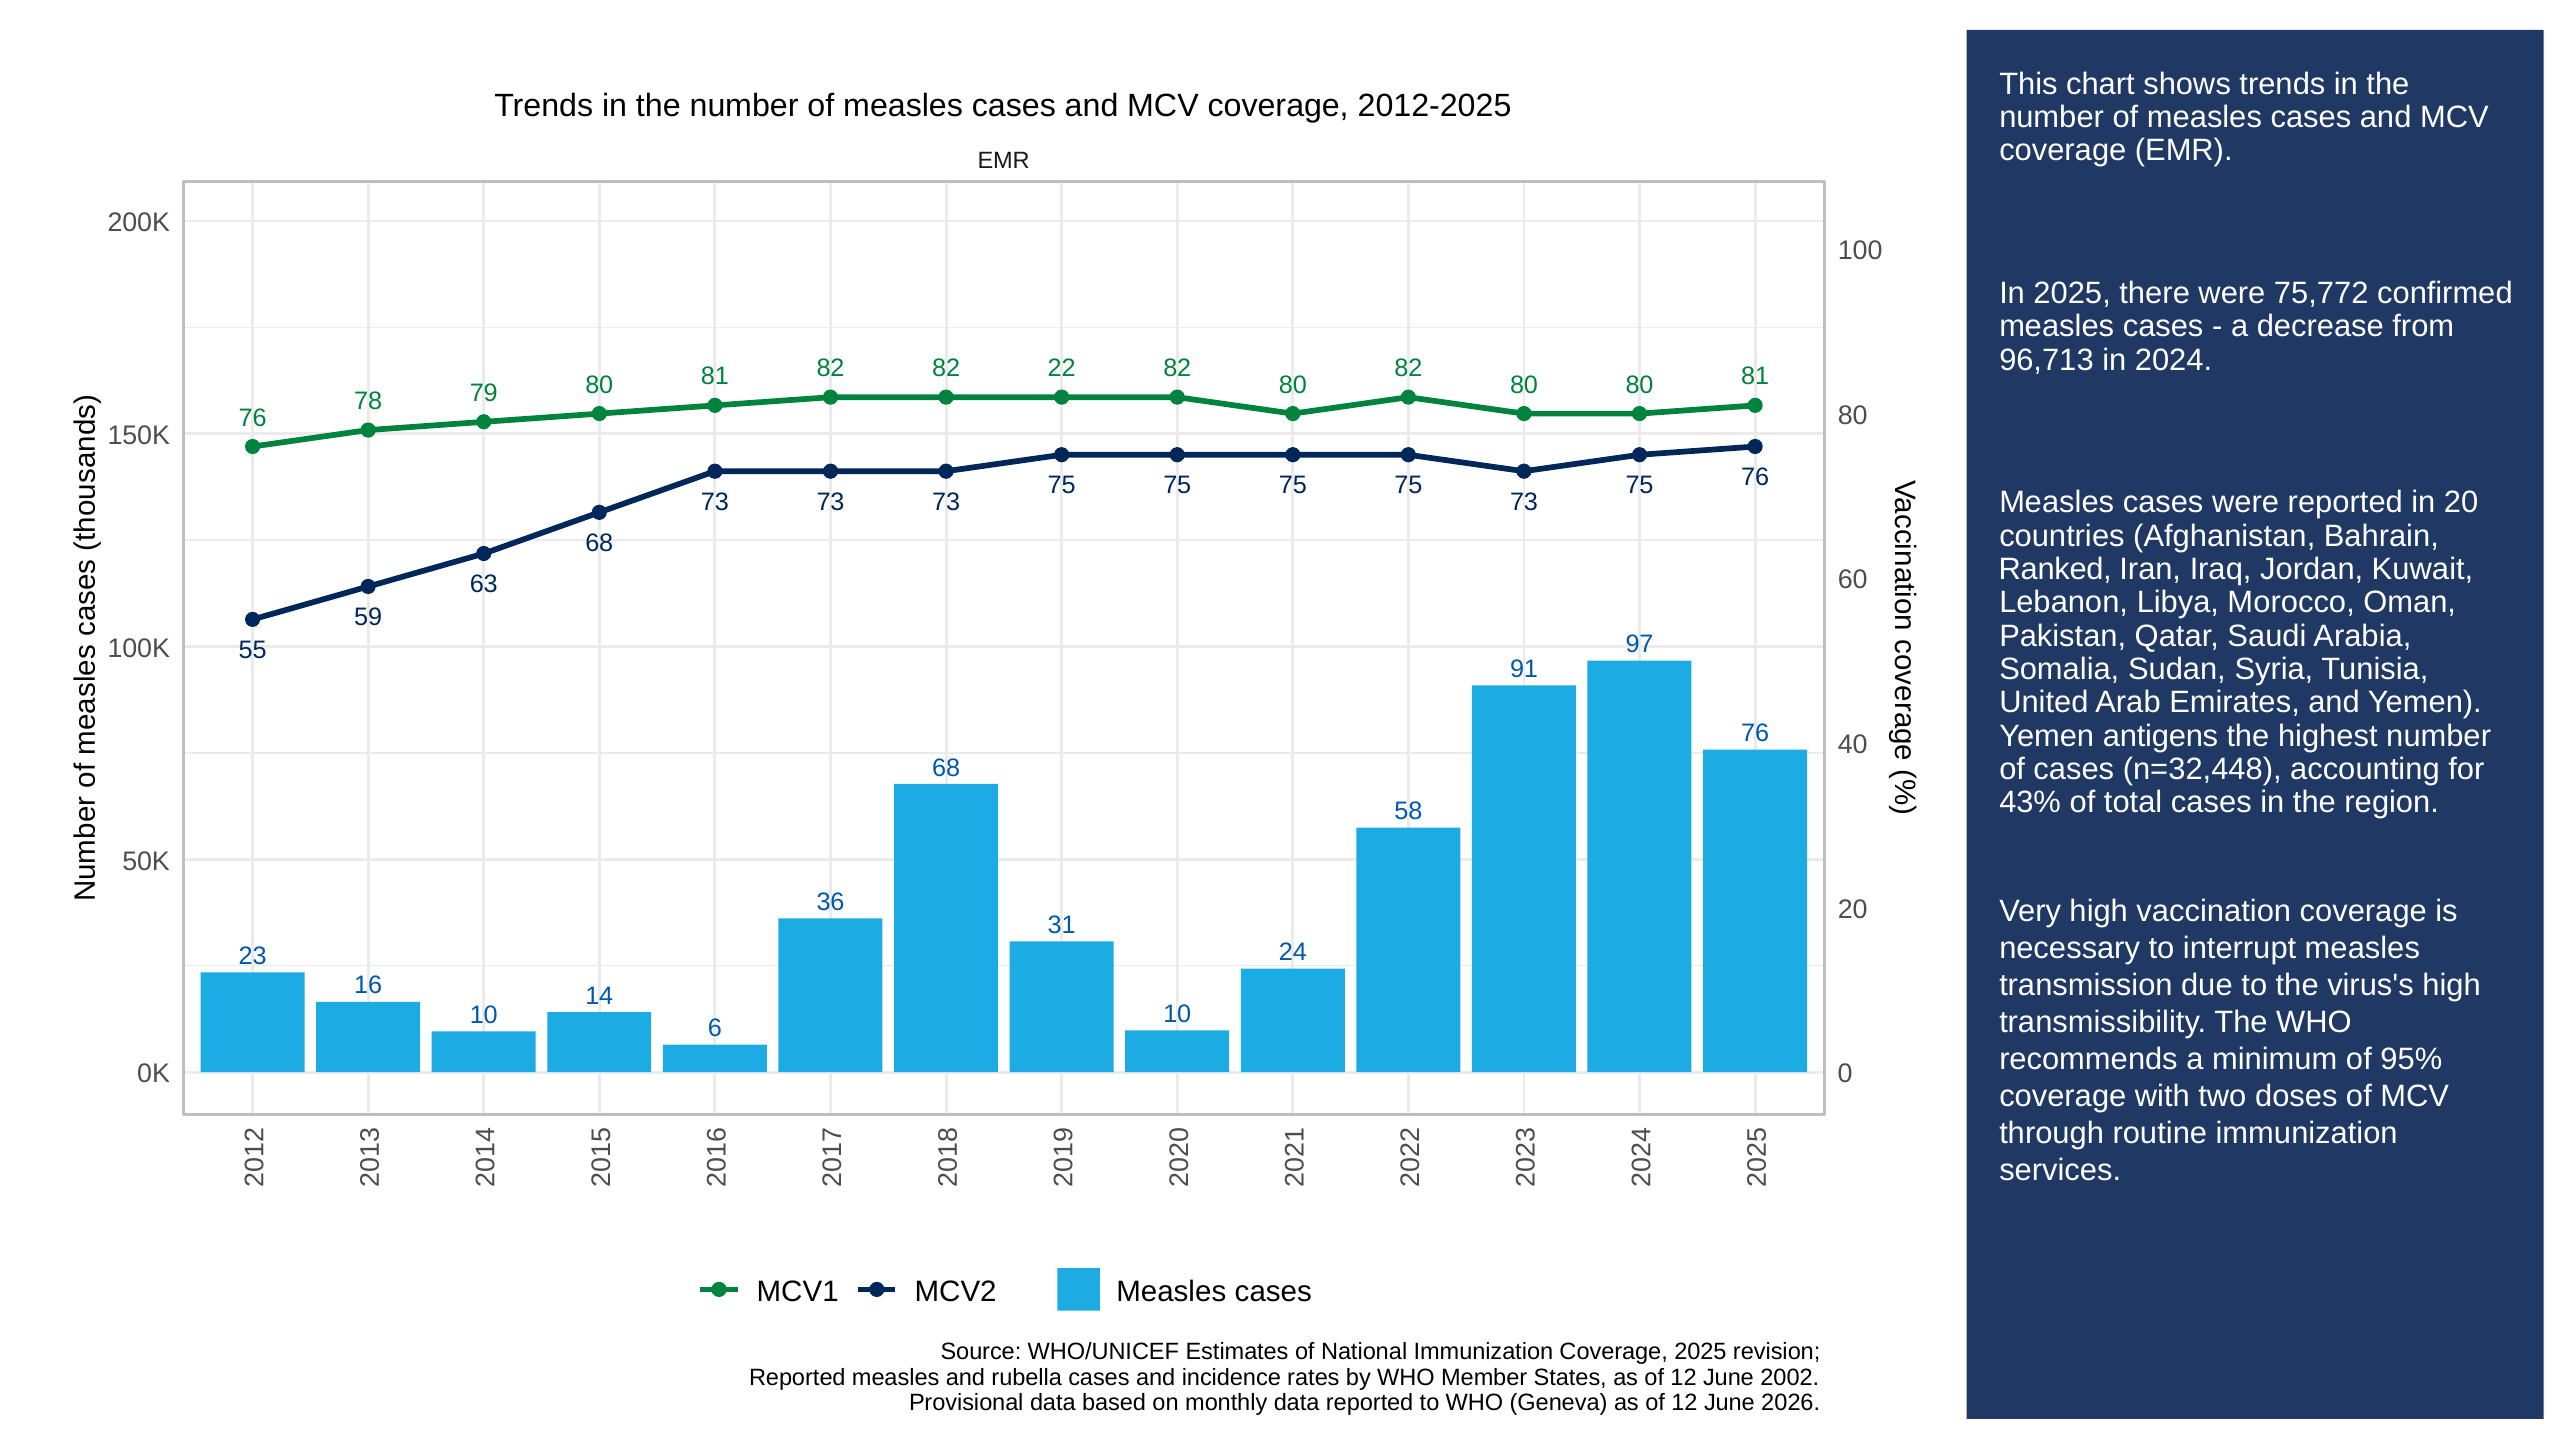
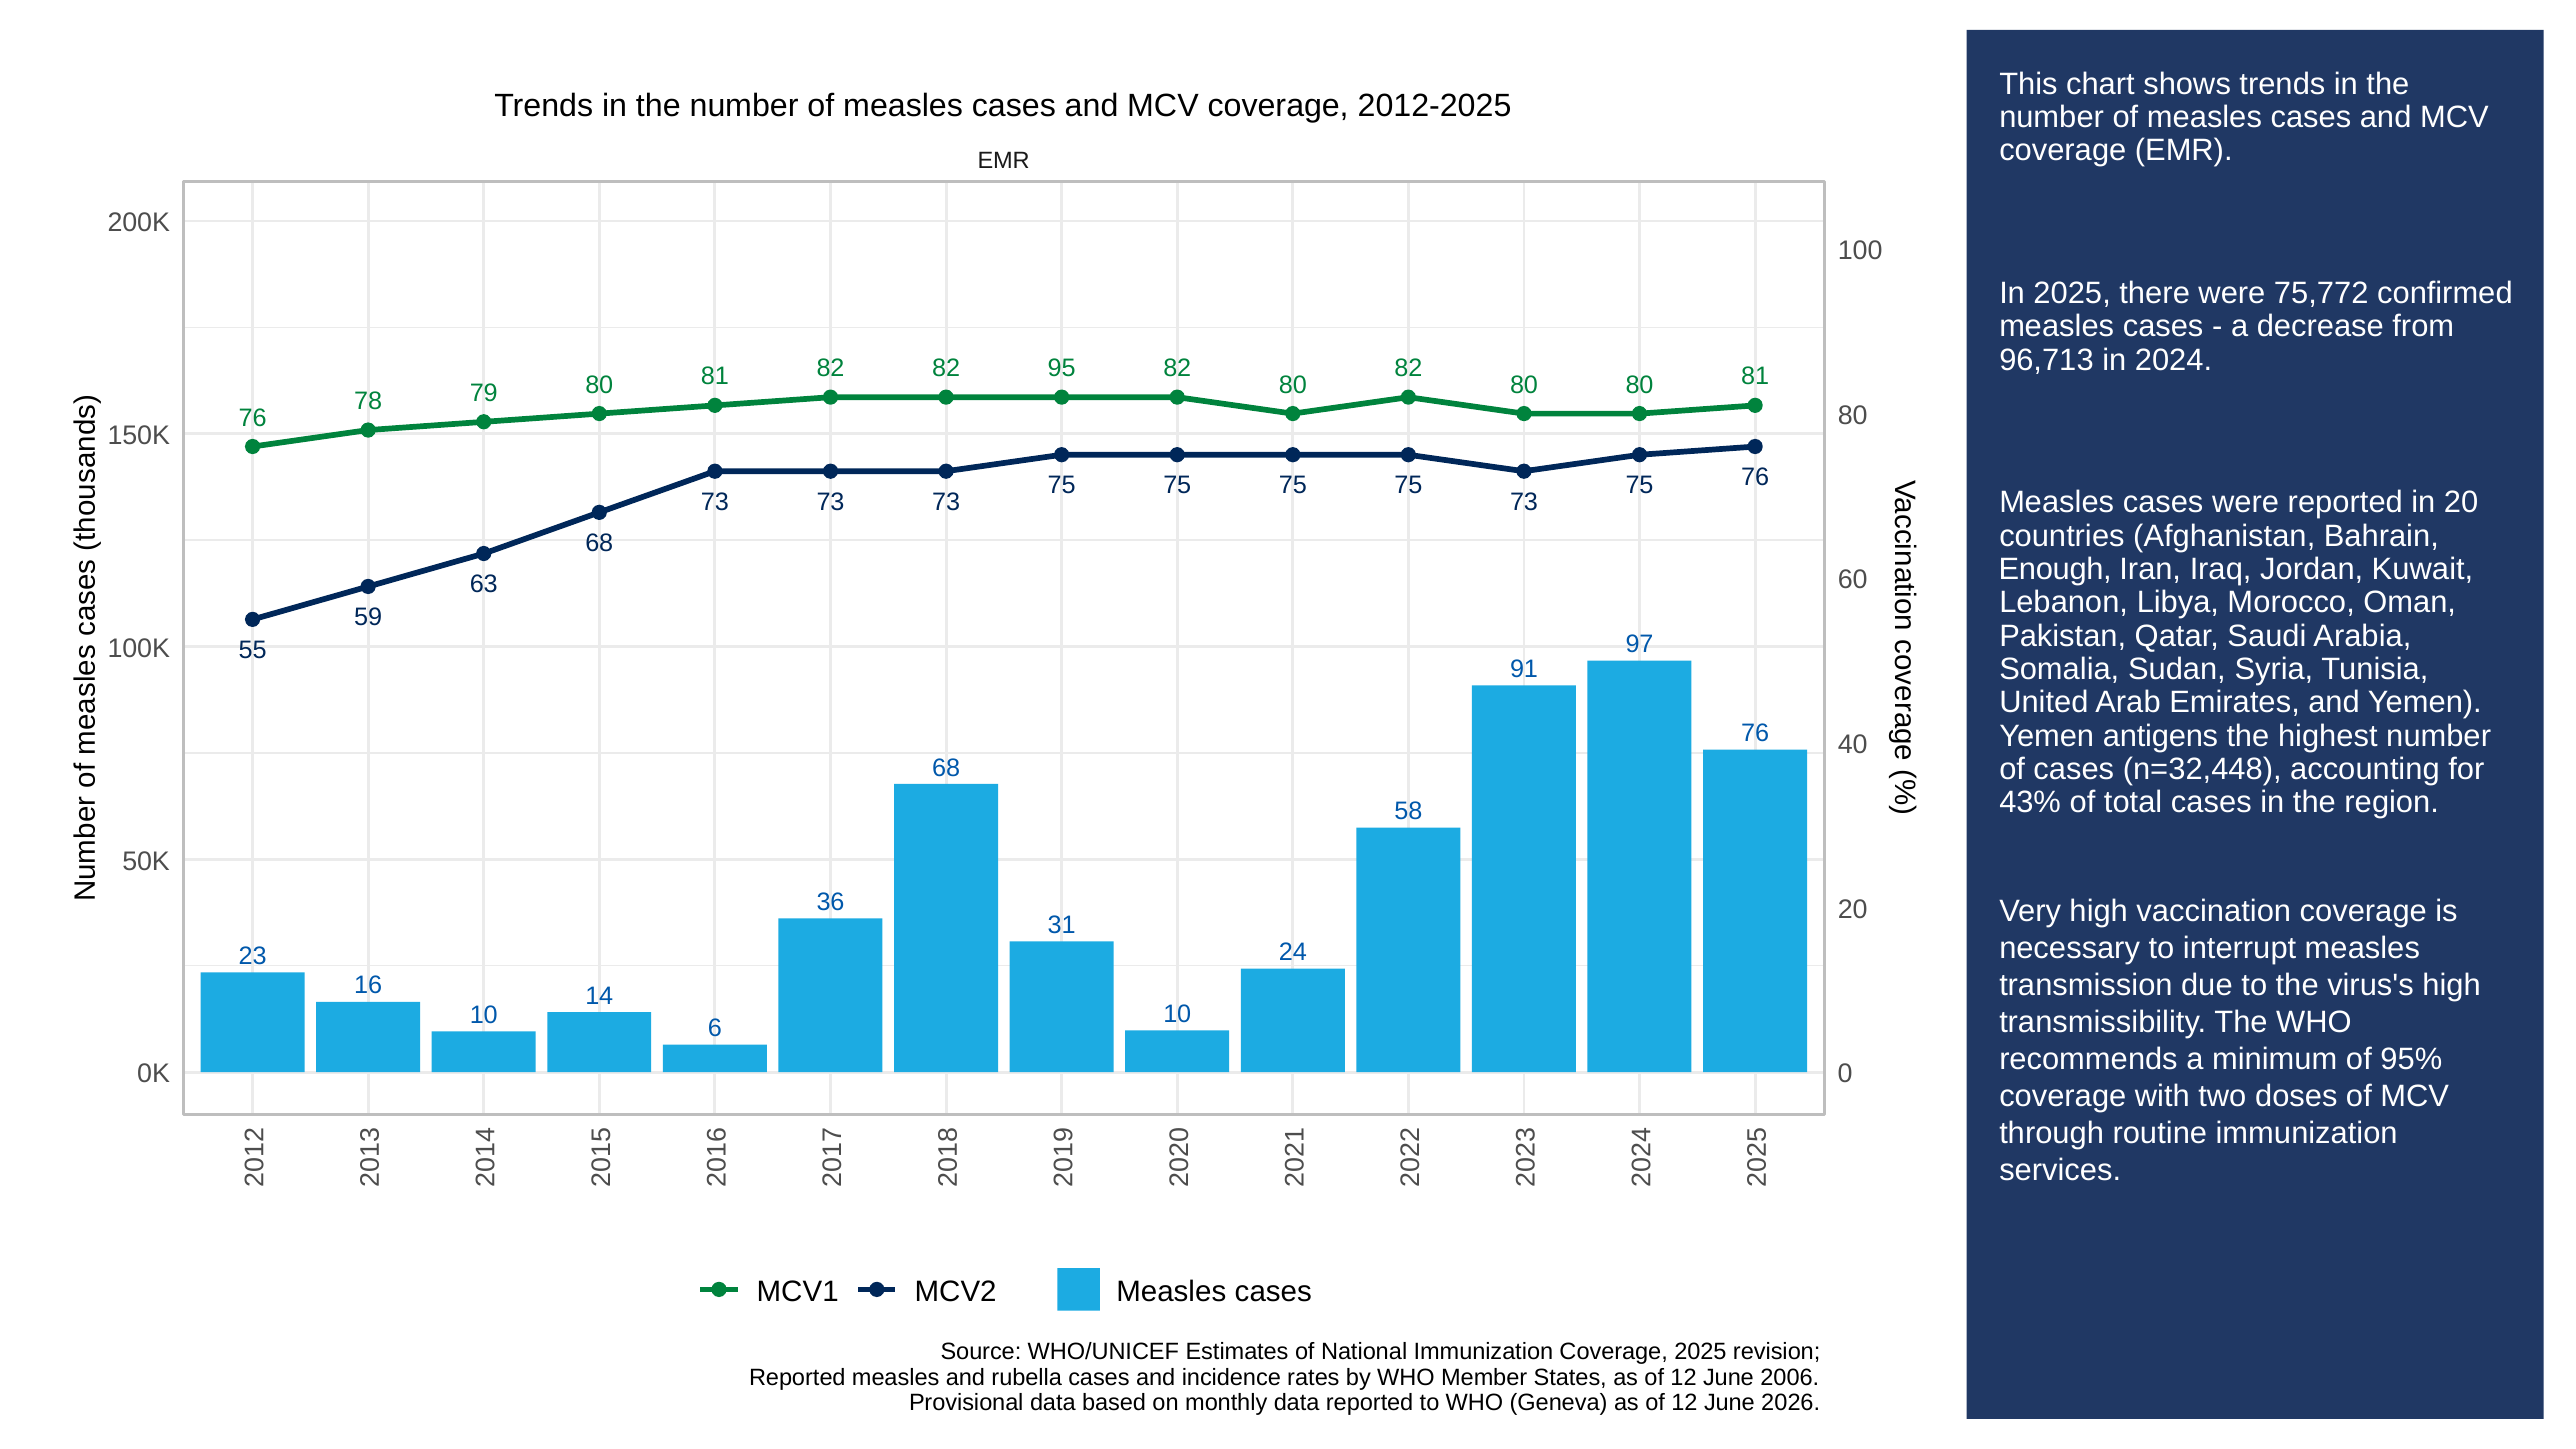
22: 22 -> 95 (1062, 368)
Ranked: Ranked -> Enough (2055, 569)
2002: 2002 -> 2006 (1790, 1378)
